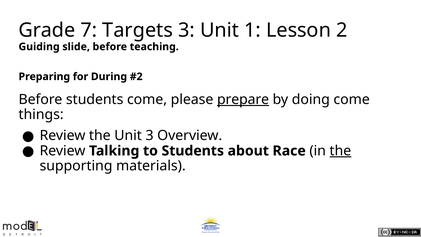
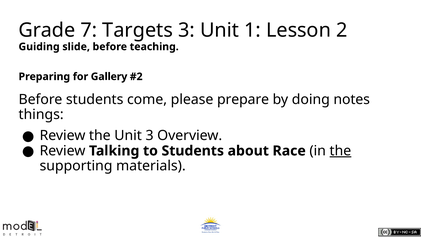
During: During -> Gallery (109, 77)
prepare underline: present -> none (243, 99)
doing come: come -> notes (352, 99)
